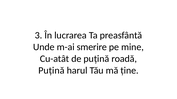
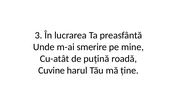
Puțină: Puțină -> Cuvine (51, 71)
